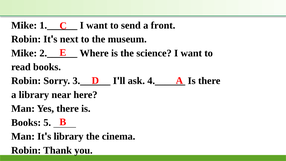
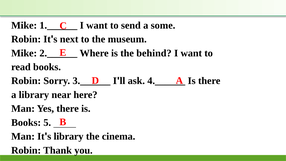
front: front -> some (163, 25)
science: science -> behind (154, 53)
